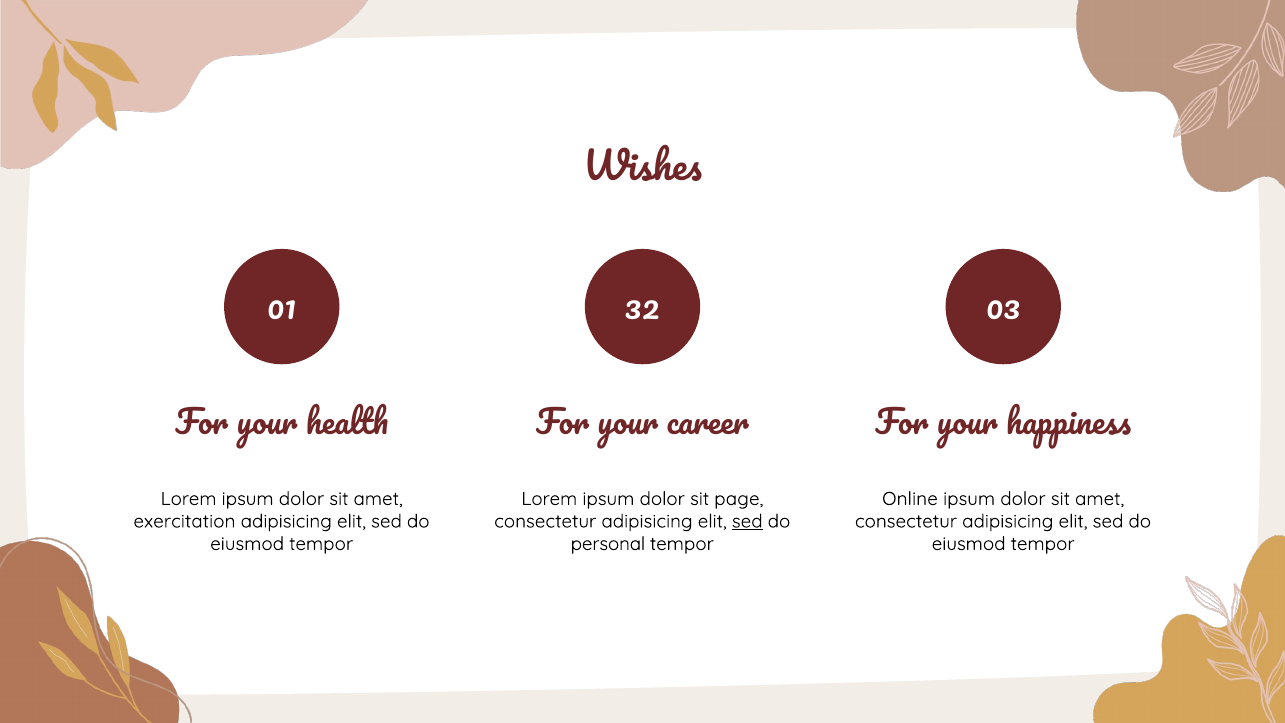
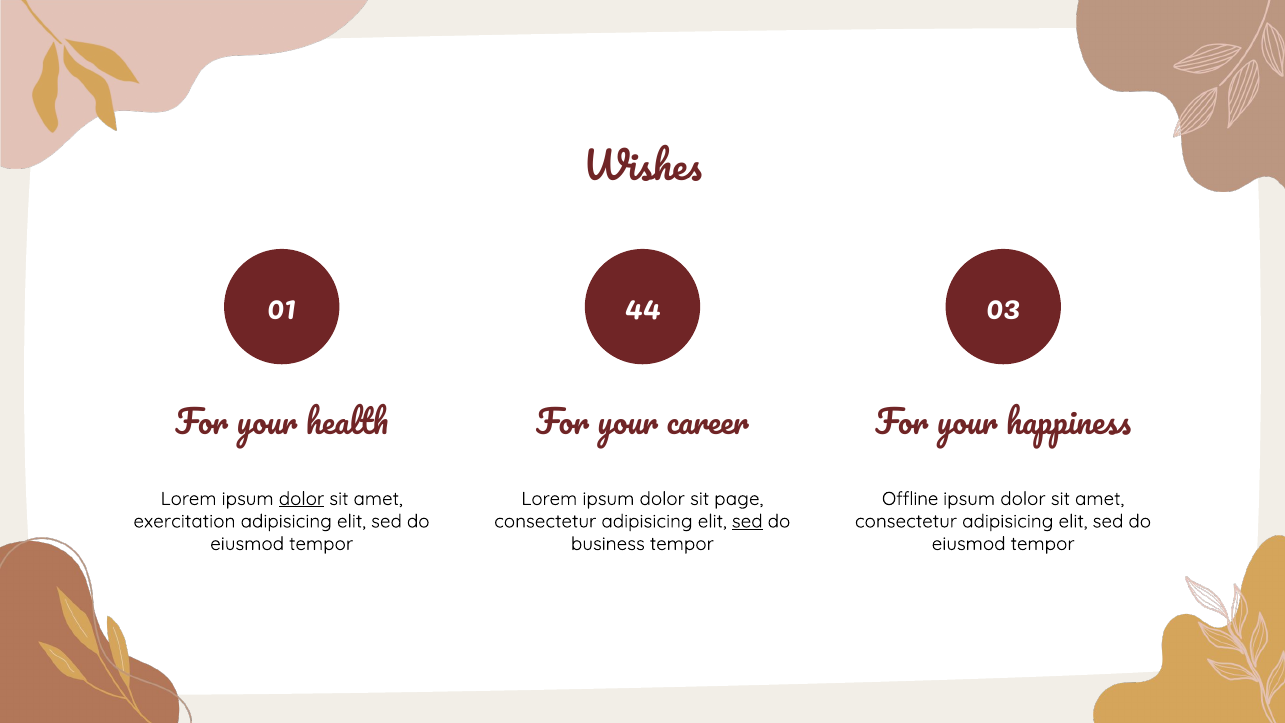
32: 32 -> 44 (643, 309)
dolor underline: none -> present (301, 499)
Online: Online -> Offline (910, 499)
personal: personal -> business (608, 544)
